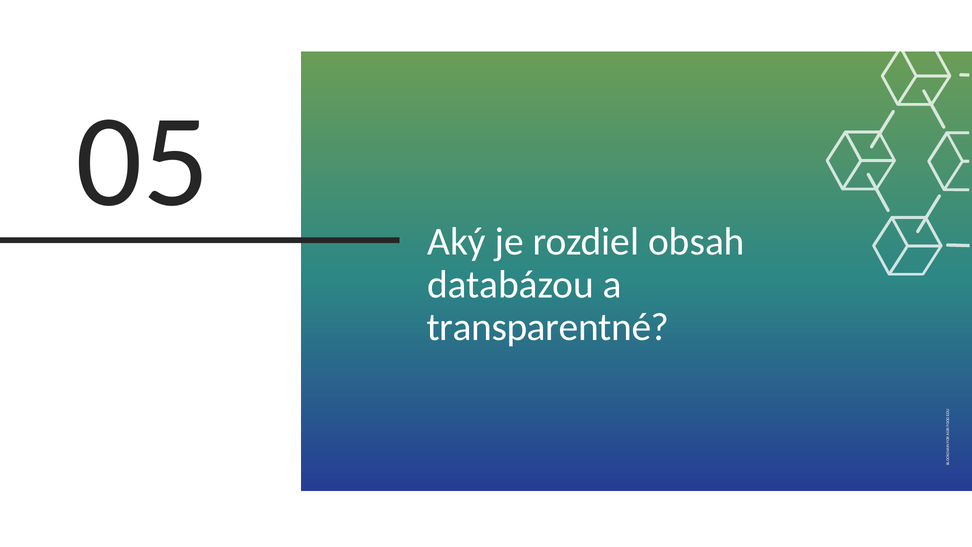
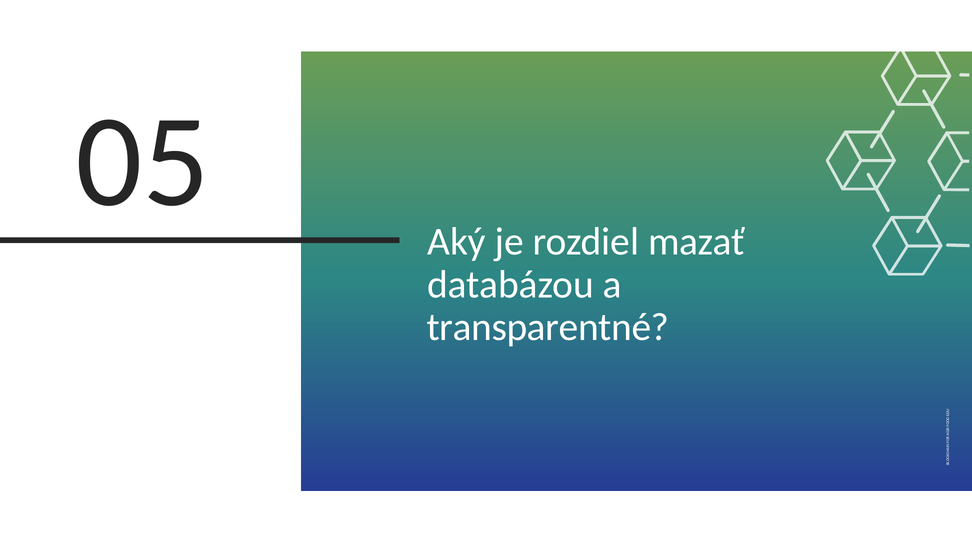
obsah: obsah -> mazať (697, 242)
